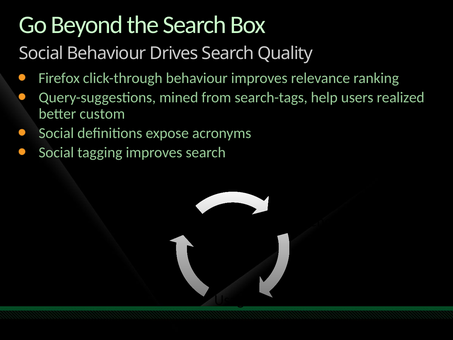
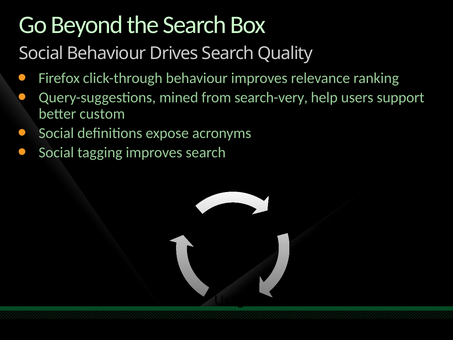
search-tags: search-tags -> search-very (271, 97)
realized: realized -> support (401, 97)
